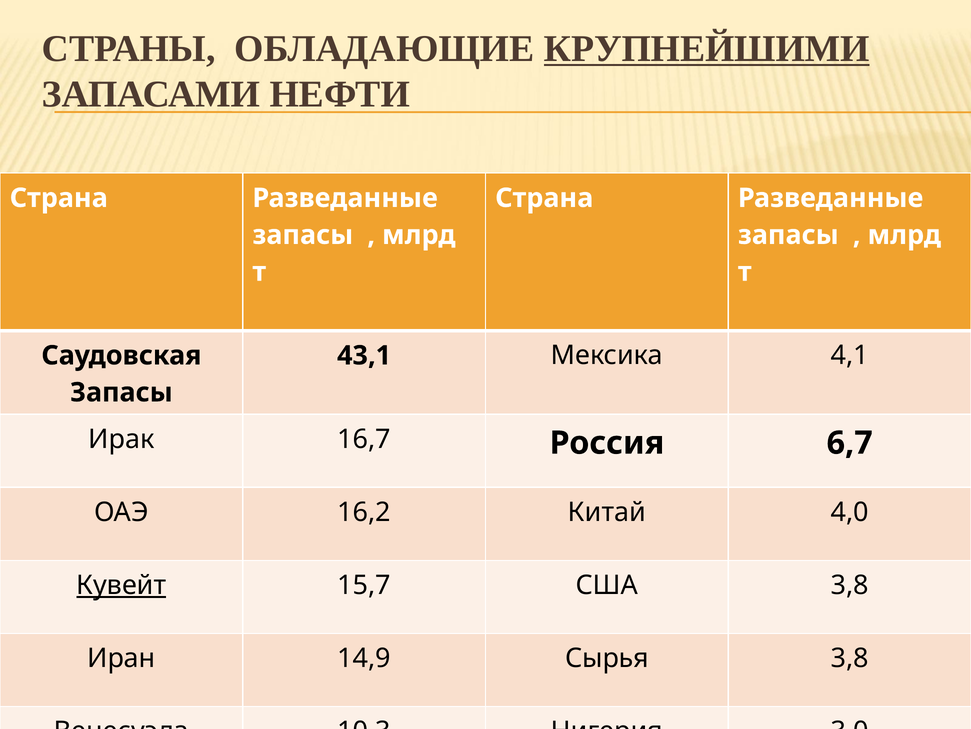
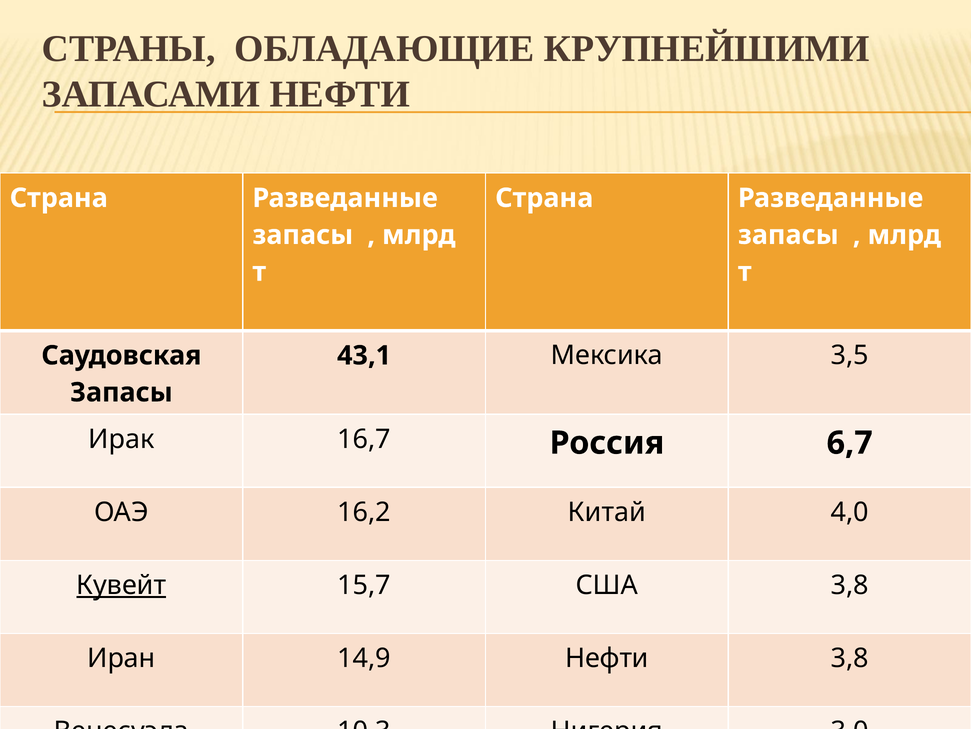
КРУПНЕЙШИМИ underline: present -> none (707, 49)
4,1: 4,1 -> 3,5 (850, 355)
14,9 Сырья: Сырья -> Нефти (607, 658)
